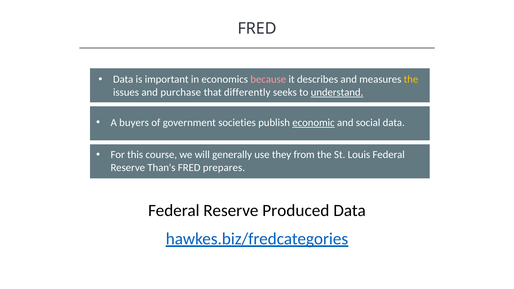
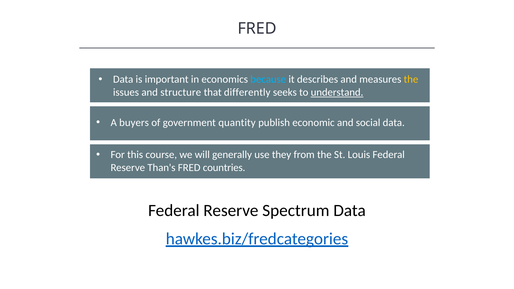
because colour: pink -> light blue (268, 79)
purchase: purchase -> structure (181, 92)
societies: societies -> quantity (237, 123)
economic underline: present -> none (313, 123)
prepares: prepares -> countries (224, 168)
Produced: Produced -> Spectrum (296, 211)
